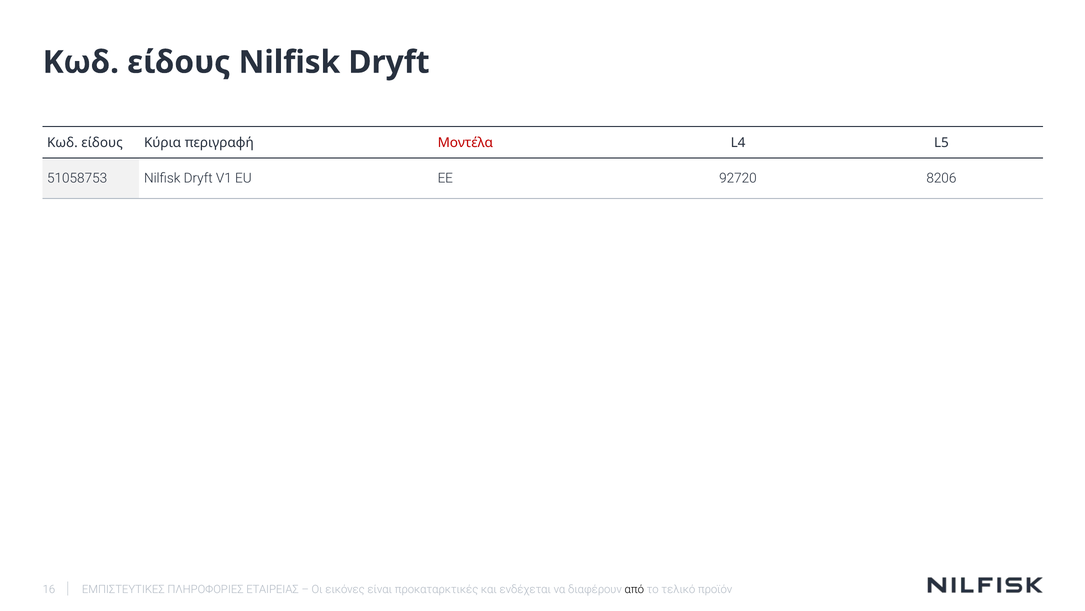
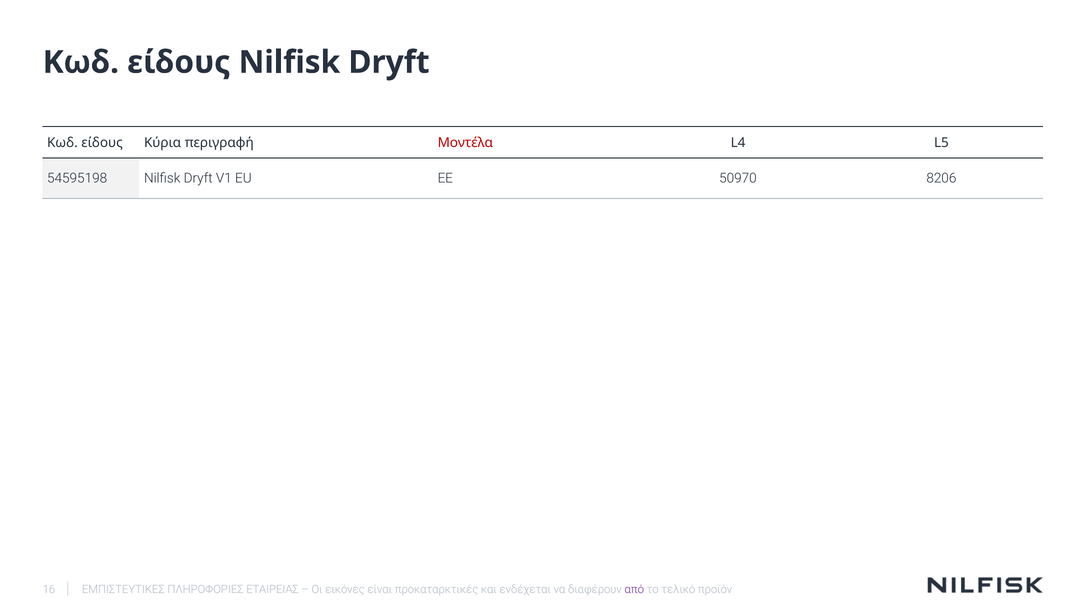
51058753: 51058753 -> 54595198 (77, 178)
92720: 92720 -> 50970 (738, 178)
από colour: black -> purple (634, 589)
